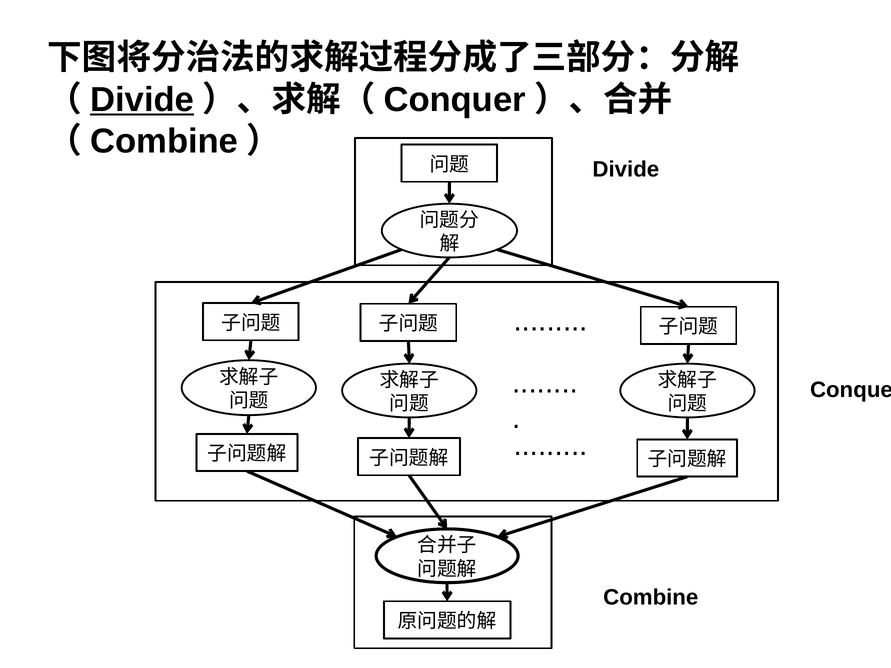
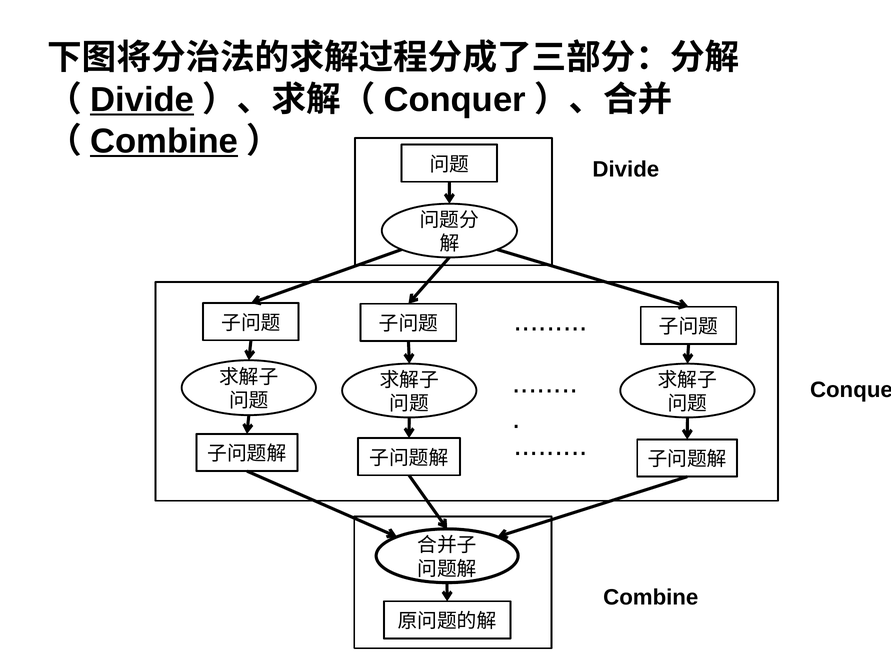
Combine underline: none -> present (164, 141)
